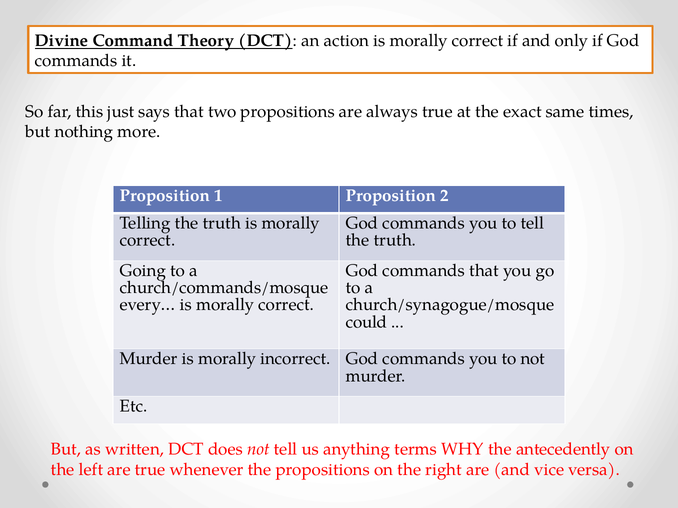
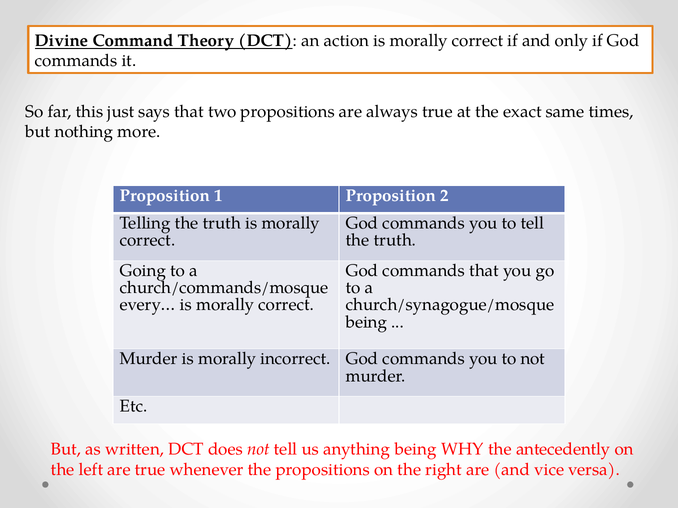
could: could -> being (366, 322)
anything terms: terms -> being (416, 450)
